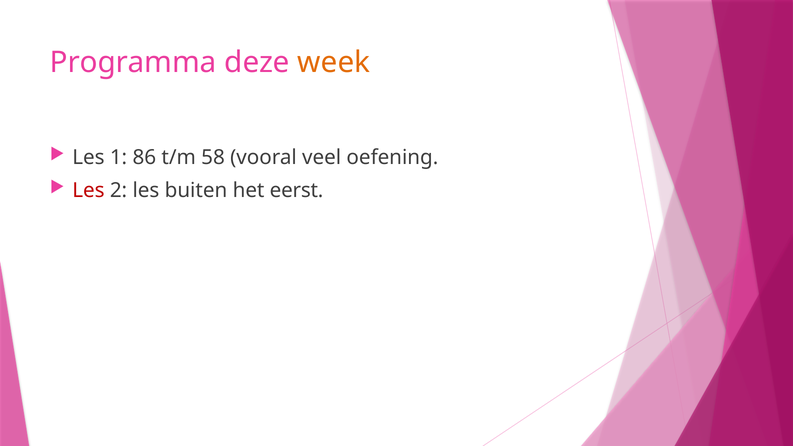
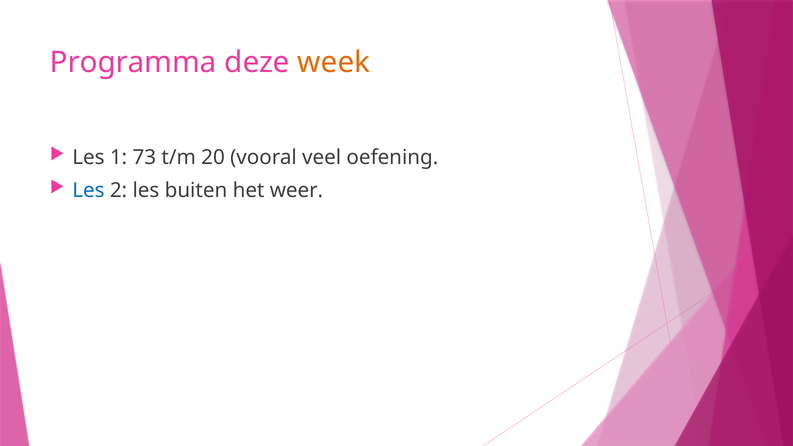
86: 86 -> 73 (144, 157)
58: 58 -> 20 (213, 157)
Les colour: red -> blue (88, 190)
eerst: eerst -> weer (296, 190)
